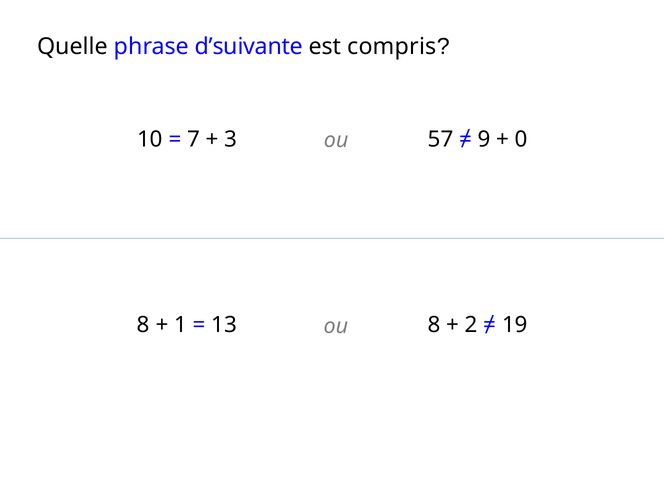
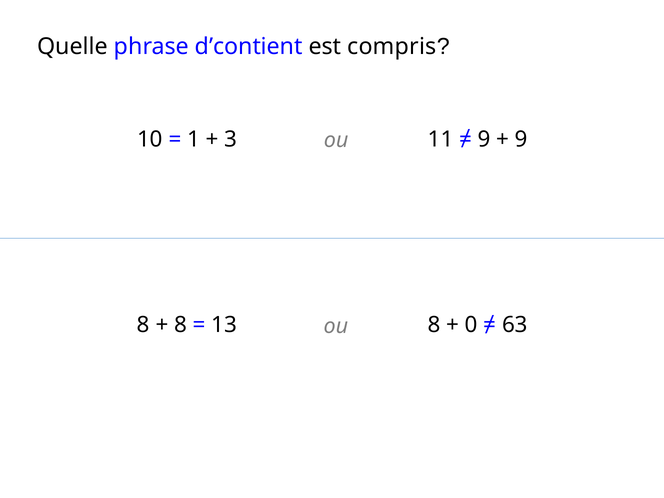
d’suivante: d’suivante -> d’contient (249, 47)
7: 7 -> 1 (194, 139)
57: 57 -> 11 (441, 139)
0: 0 -> 9 (521, 139)
1: 1 -> 8 (181, 325)
2: 2 -> 0 (471, 325)
19: 19 -> 63 (515, 325)
